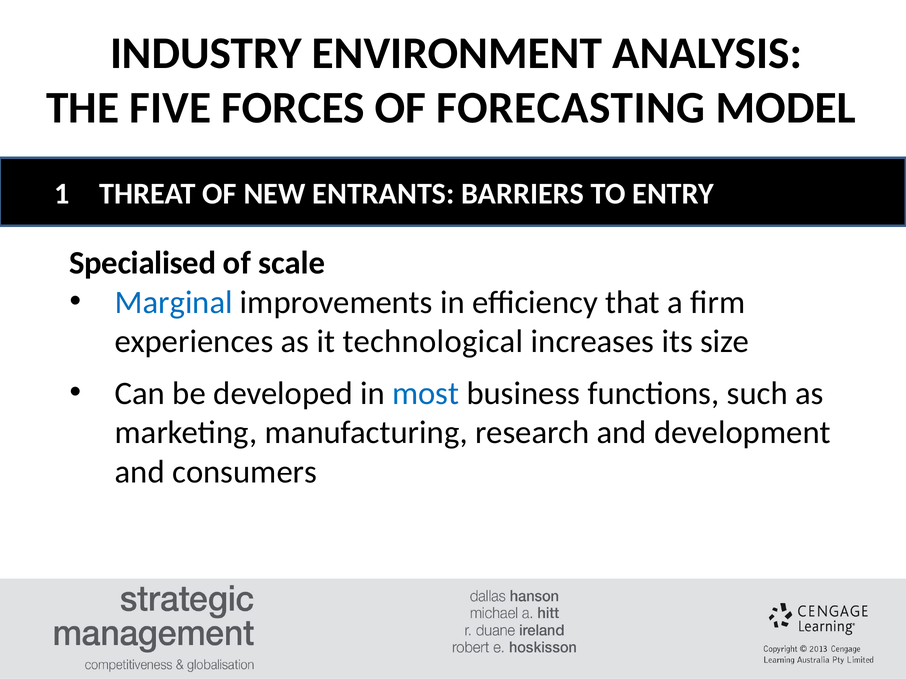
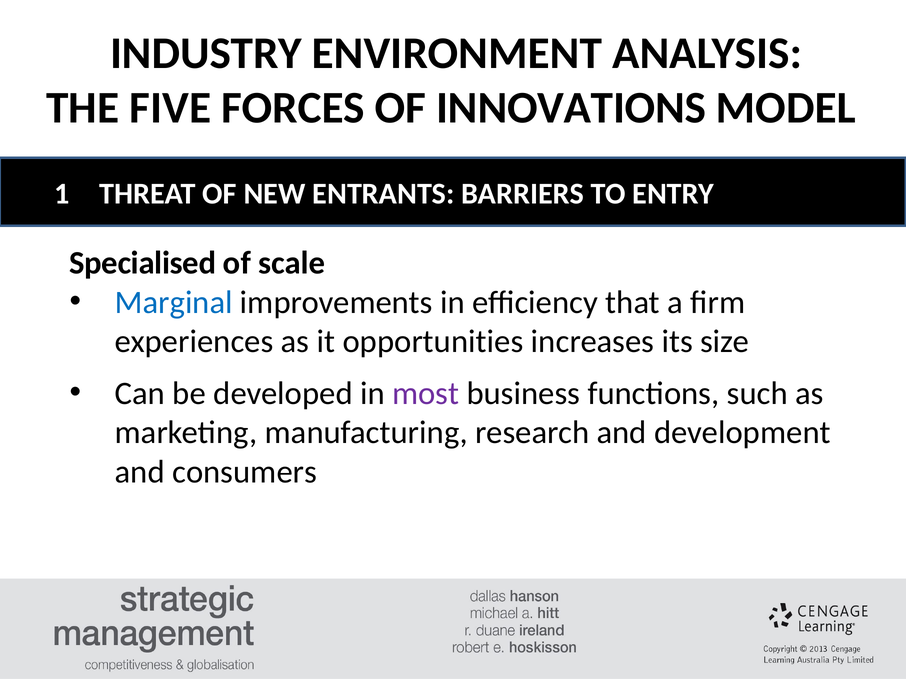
FORECASTING: FORECASTING -> INNOVATIONS (571, 108)
technological: technological -> opportunities (433, 342)
most colour: blue -> purple (426, 394)
